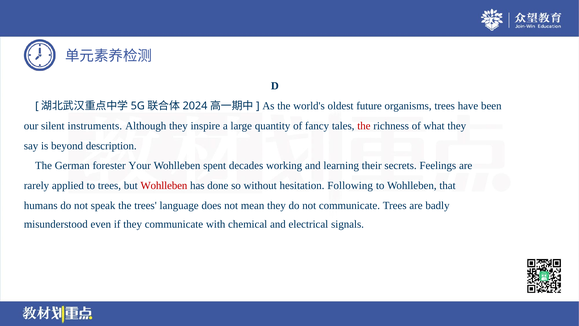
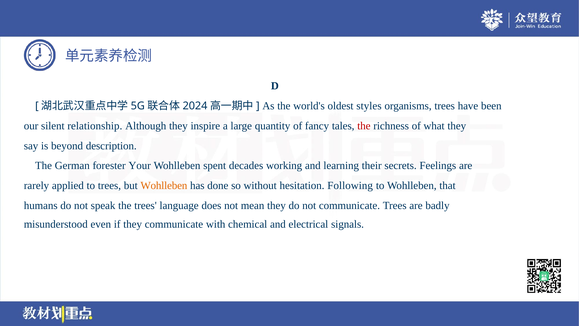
future: future -> styles (369, 106)
instruments: instruments -> relationship (95, 126)
Wohlleben colour: red -> orange (164, 185)
